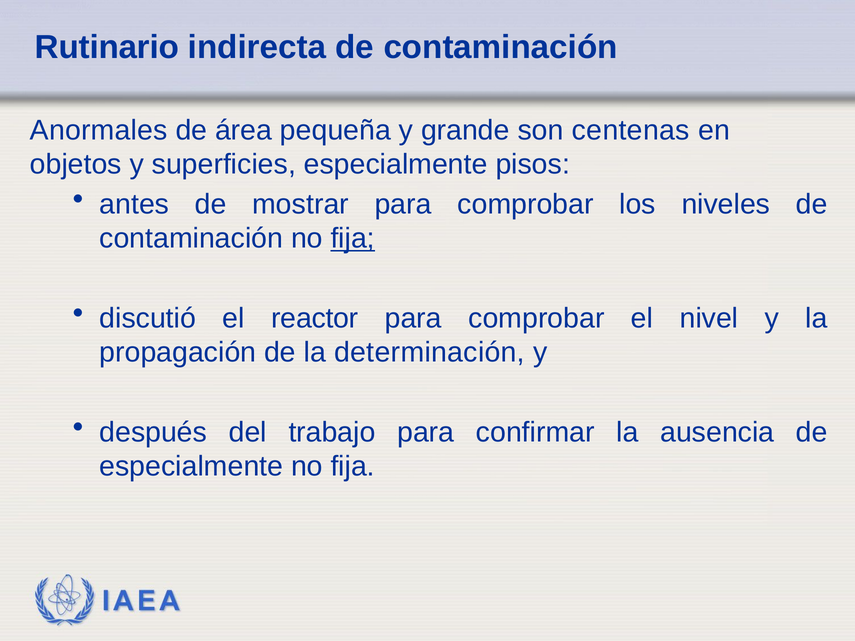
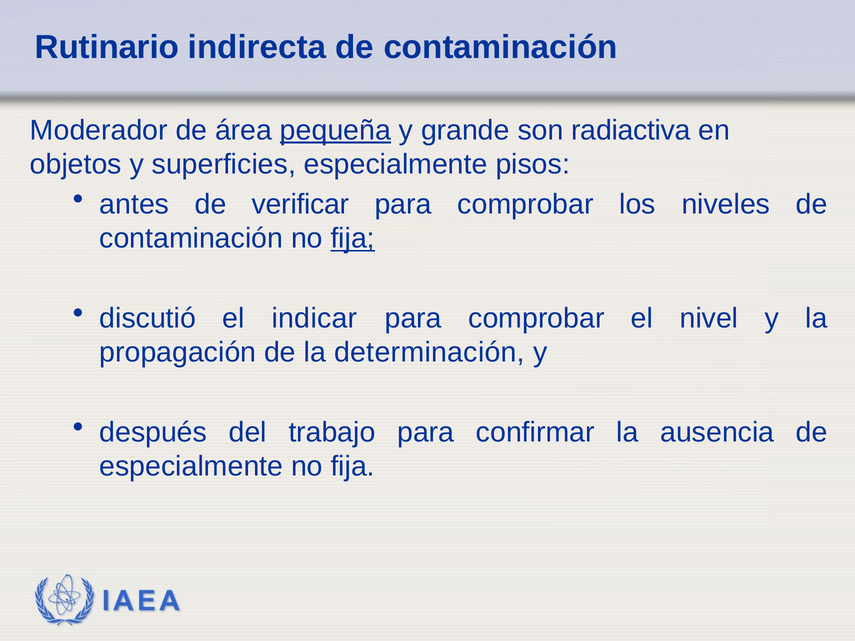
Anormales: Anormales -> Moderador (99, 130)
pequeña underline: none -> present (335, 130)
centenas: centenas -> radiactiva (631, 130)
mostrar: mostrar -> verificar (301, 204)
reactor: reactor -> indicar (315, 318)
